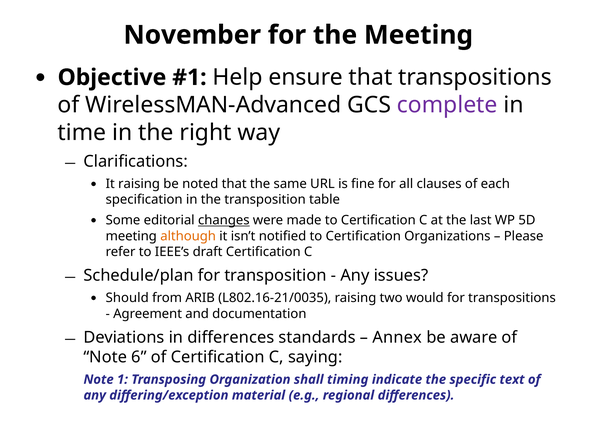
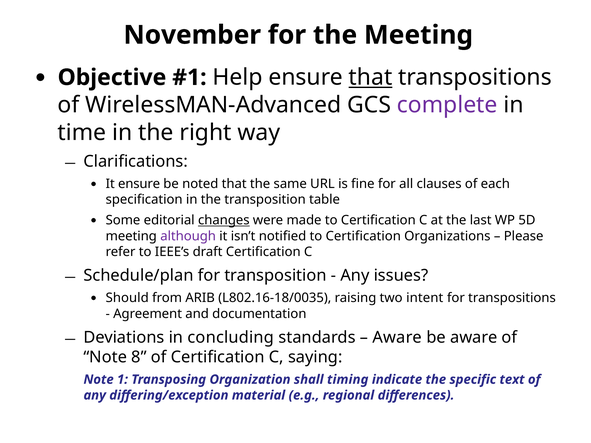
that underline: none -> present (370, 77)
It raising: raising -> ensure (139, 184)
although colour: orange -> purple (188, 236)
L802.16-21/0035: L802.16-21/0035 -> L802.16-18/0035 (275, 298)
would: would -> intent (425, 298)
in differences: differences -> concluding (231, 338)
Annex: Annex -> Aware (397, 338)
6: 6 -> 8 (139, 357)
